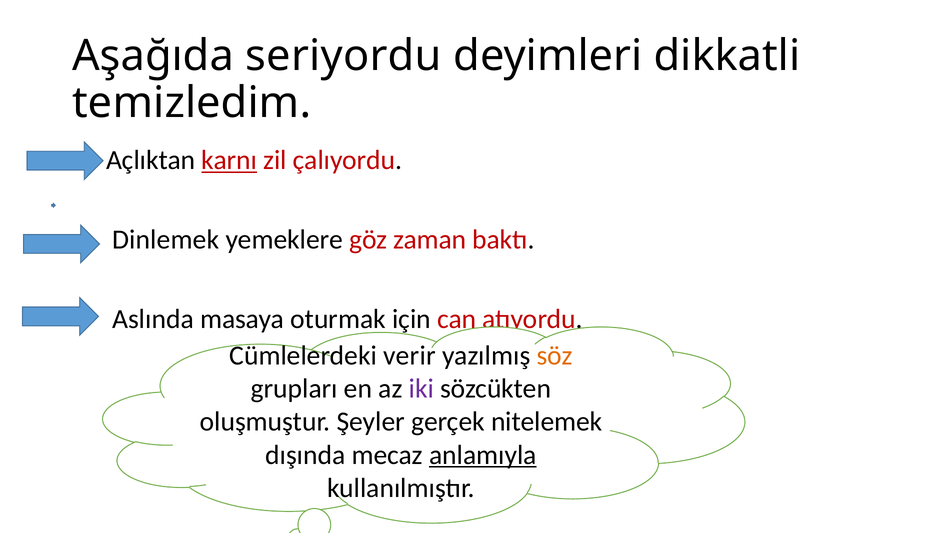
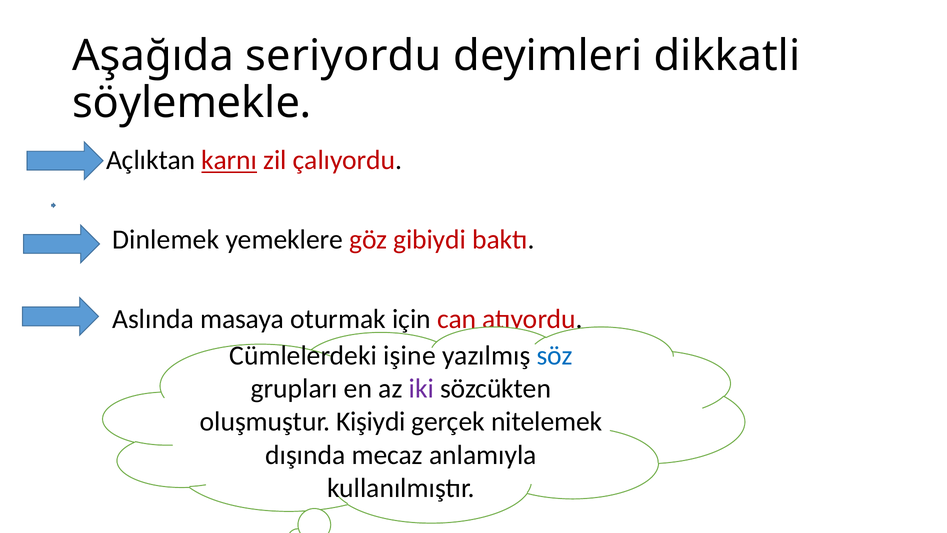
temizledim: temizledim -> söylemekle (192, 103)
zaman: zaman -> gibiydi (430, 240)
verir: verir -> işine (410, 355)
söz colour: orange -> blue (555, 355)
Şeyler: Şeyler -> Kişiydi (371, 422)
anlamıyla underline: present -> none (483, 455)
